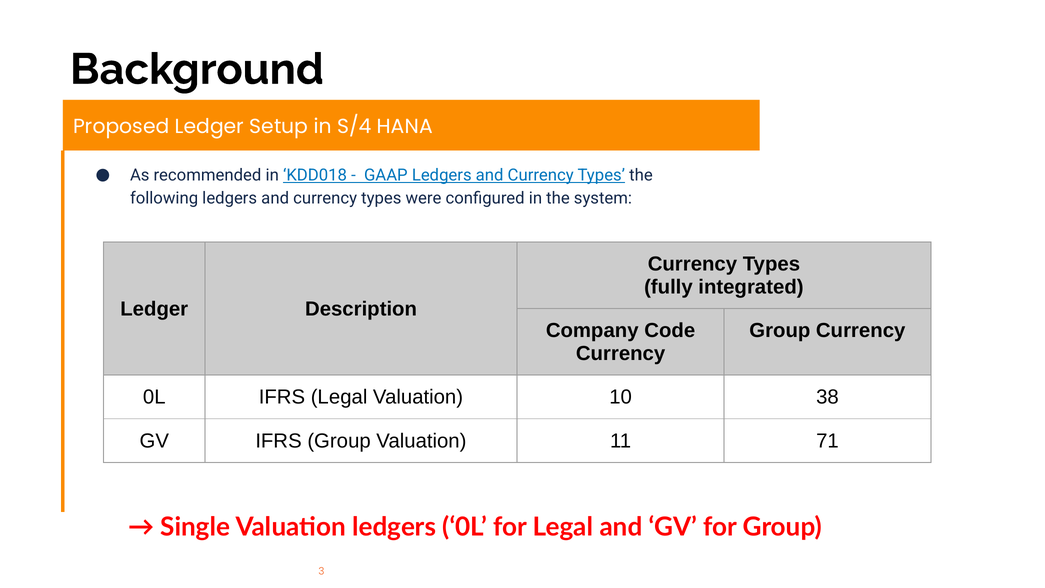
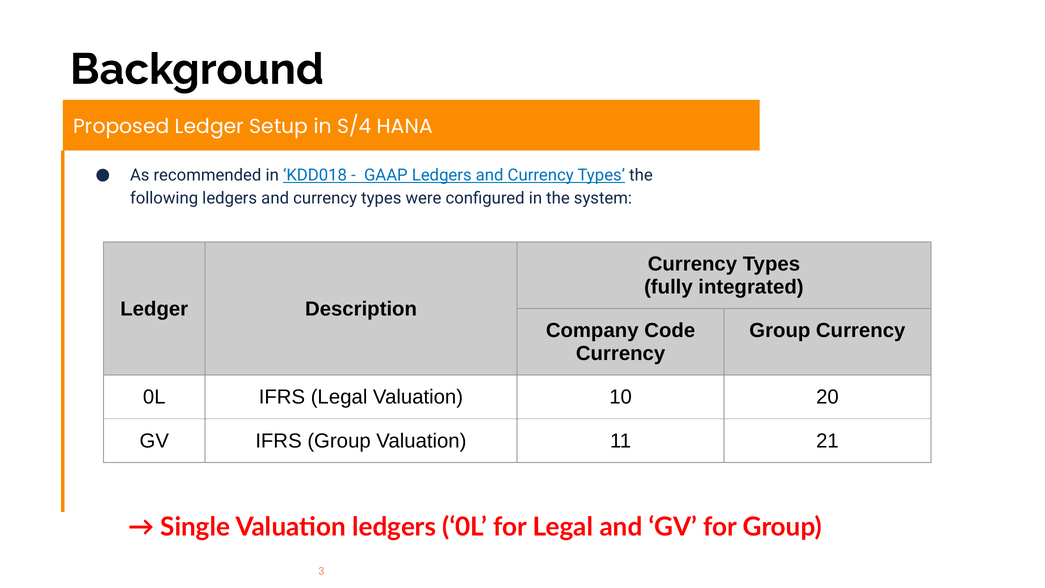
38: 38 -> 20 (827, 397)
71: 71 -> 21 (827, 441)
